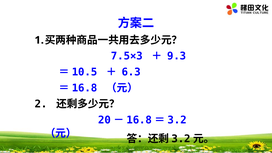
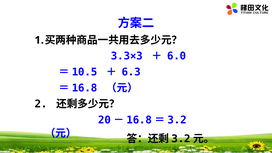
7.5×3: 7.5×3 -> 3.3×3 (127, 56)
9.3: 9.3 -> 6.0 (177, 56)
